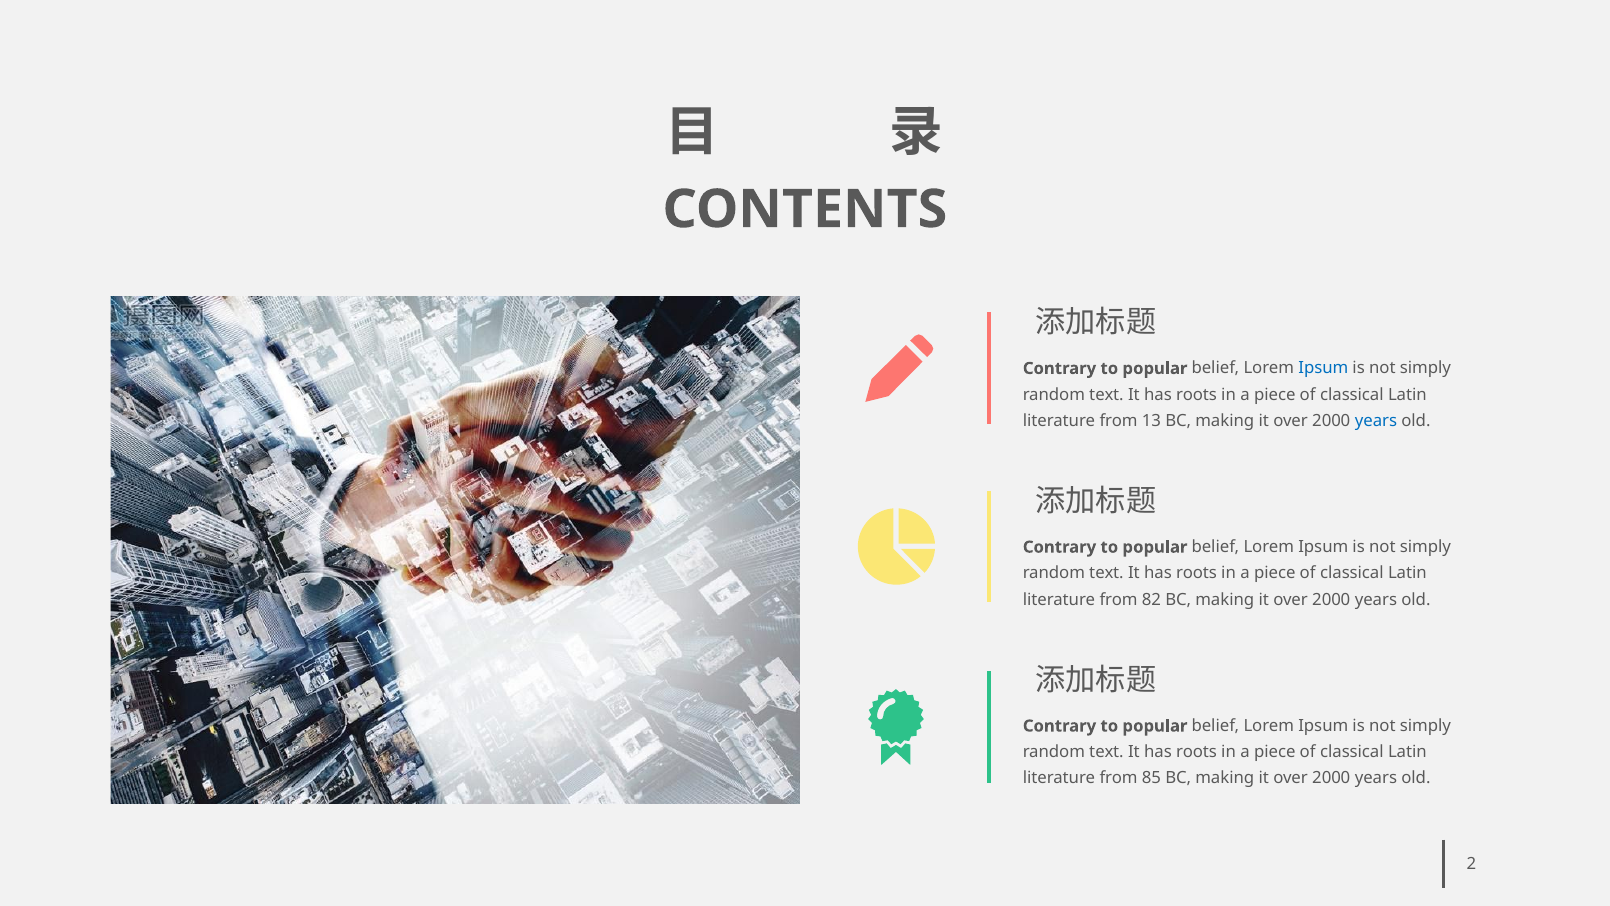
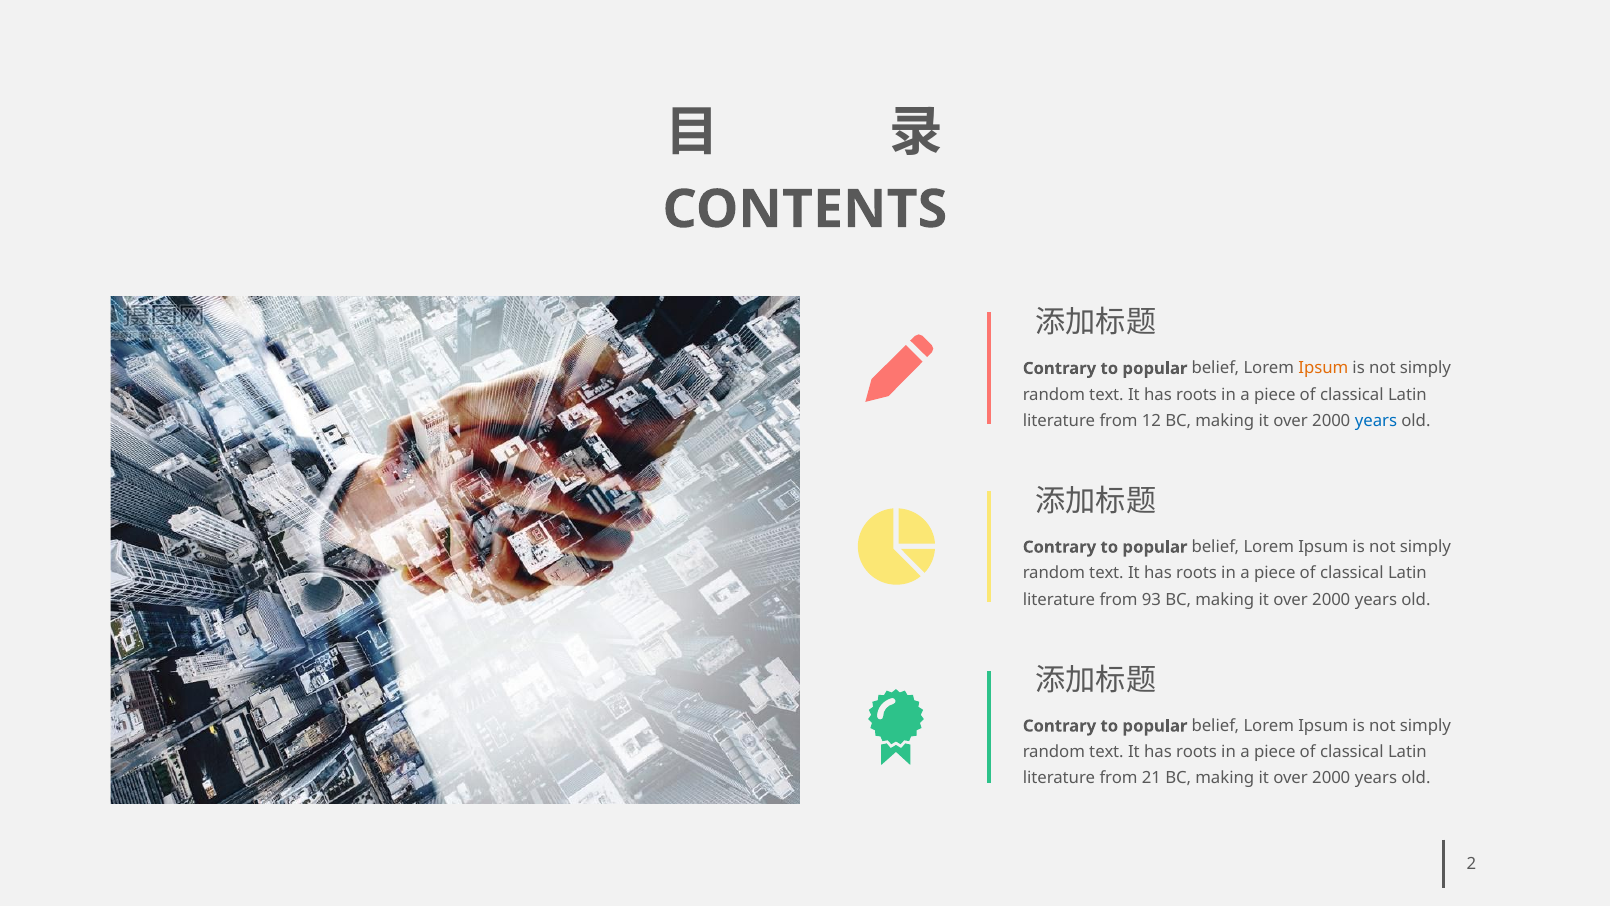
Ipsum colour: blue -> orange (1323, 368)
13: 13 -> 12 (1151, 421)
82: 82 -> 93 (1151, 599)
85: 85 -> 21 (1151, 778)
